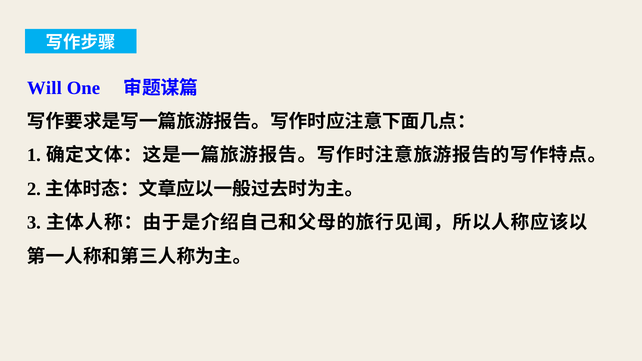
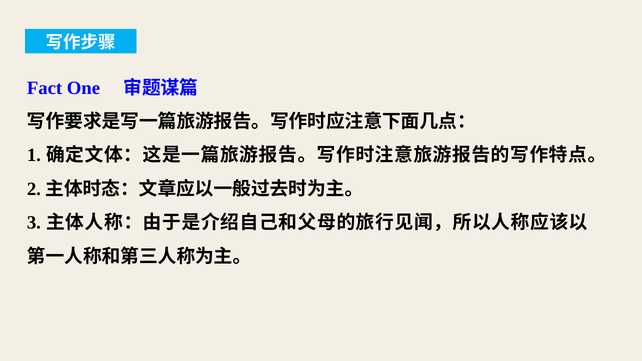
Will: Will -> Fact (45, 88)
